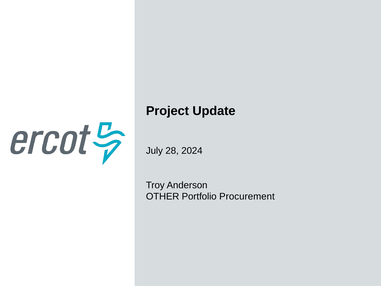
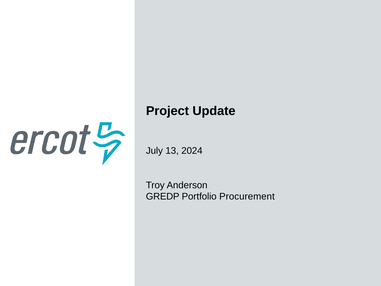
28: 28 -> 13 (172, 151)
OTHER: OTHER -> GREDP (163, 196)
